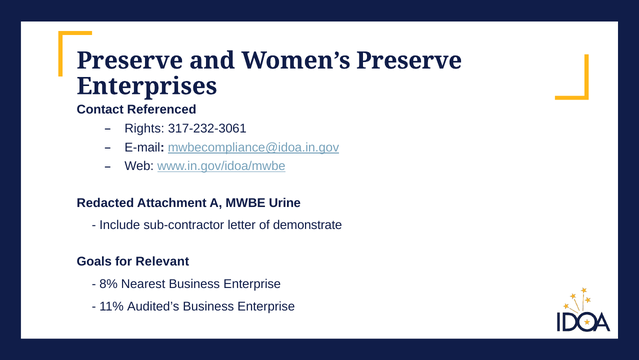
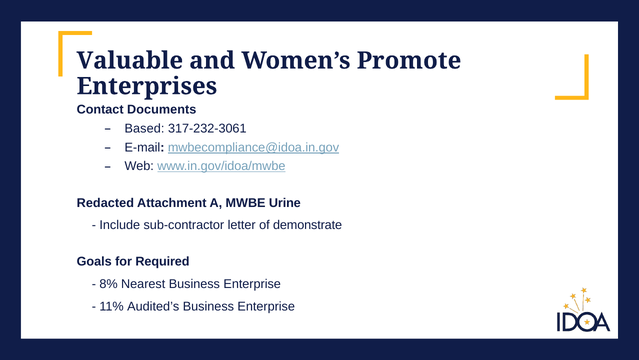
Preserve: Preserve -> Valuable (130, 61)
Women’s Preserve: Preserve -> Promote (409, 61)
Referenced: Referenced -> Documents (162, 109)
Rights: Rights -> Based (145, 128)
Relevant: Relevant -> Required (162, 261)
